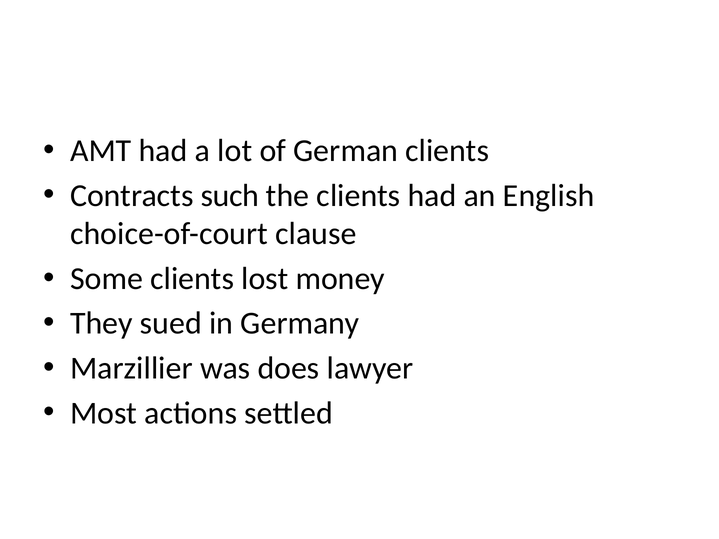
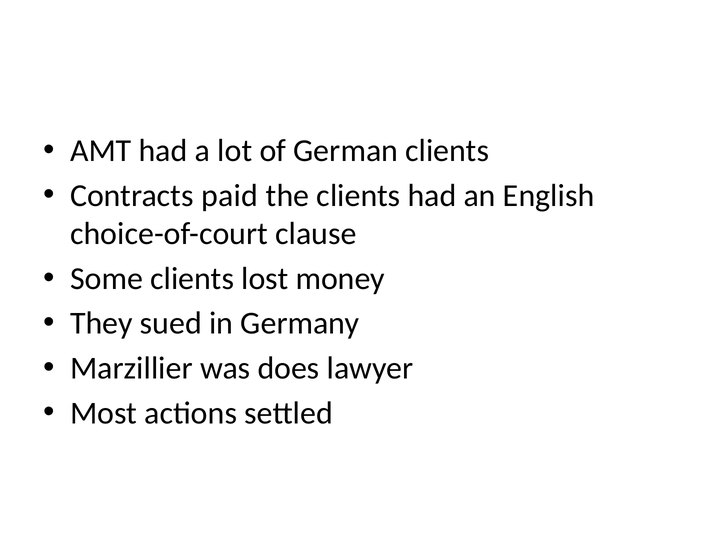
such: such -> paid (230, 196)
